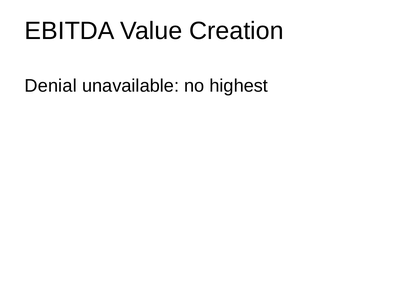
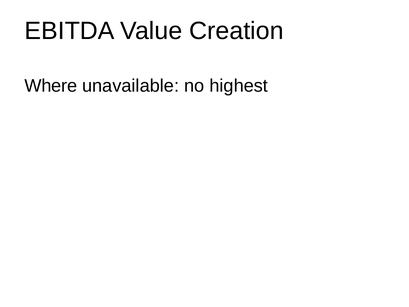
Denial: Denial -> Where (51, 86)
